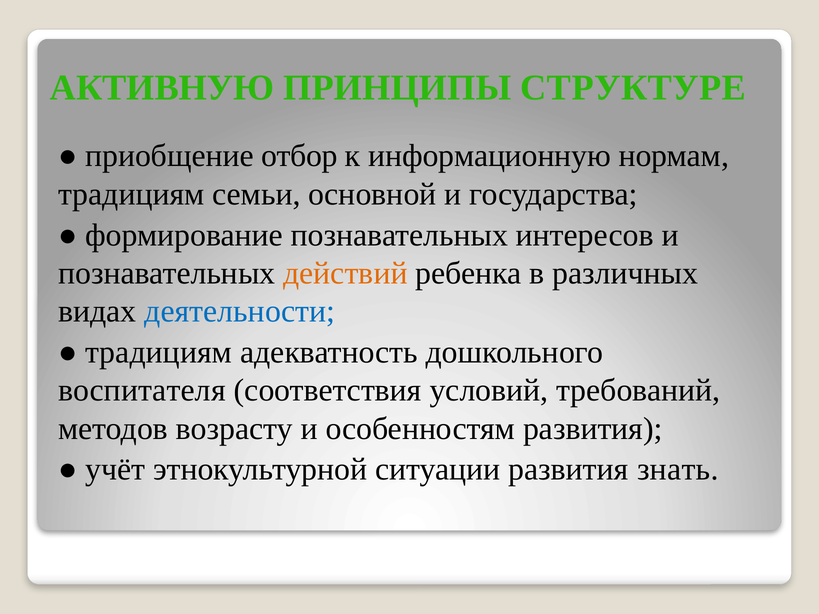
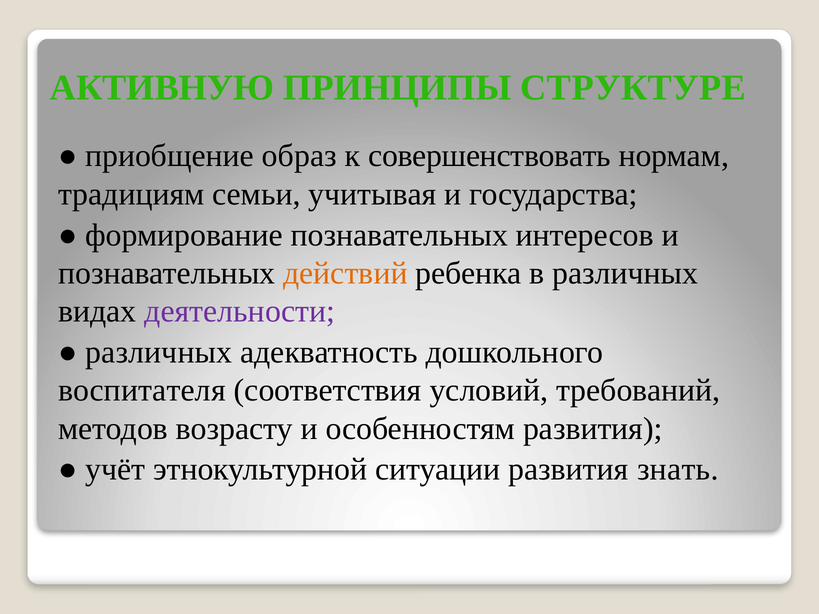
отбор: отбор -> образ (299, 156)
информационную: информационную -> совершенствовать (490, 156)
основной: основной -> учитывая (372, 194)
деятельности colour: blue -> purple (240, 311)
традициям: традициям -> различных (159, 352)
